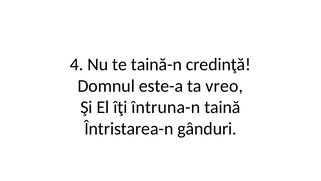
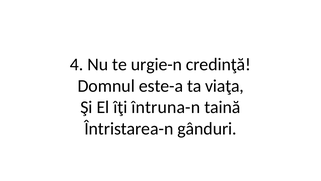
taină-n: taină-n -> urgie-n (156, 64)
vreo: vreo -> viaţa (224, 86)
